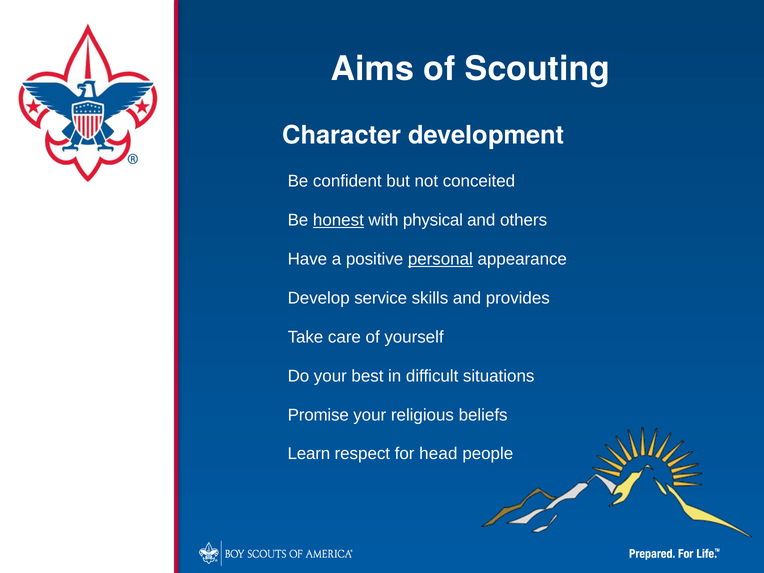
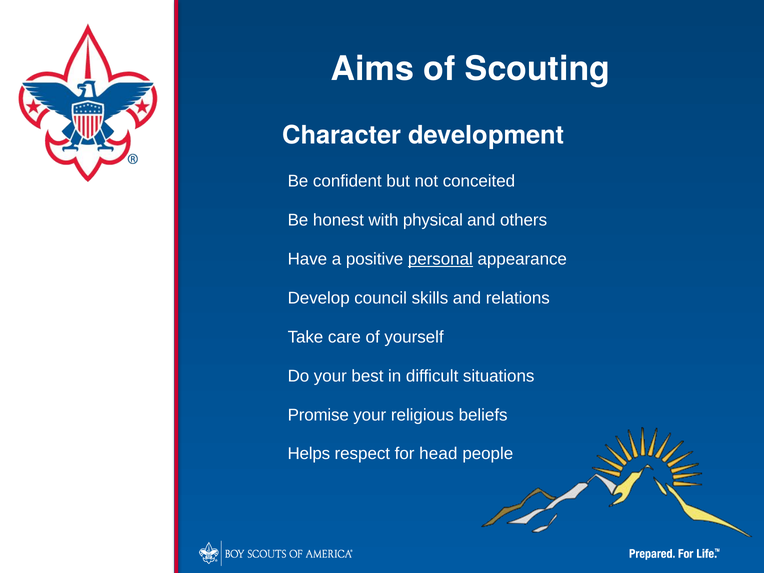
honest underline: present -> none (338, 220)
service: service -> council (381, 298)
provides: provides -> relations (518, 298)
Learn: Learn -> Helps (309, 454)
